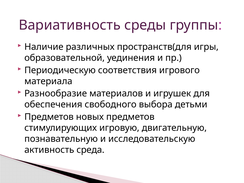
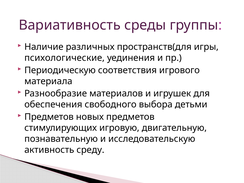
образовательной: образовательной -> психологические (65, 58)
среда: среда -> среду (90, 150)
